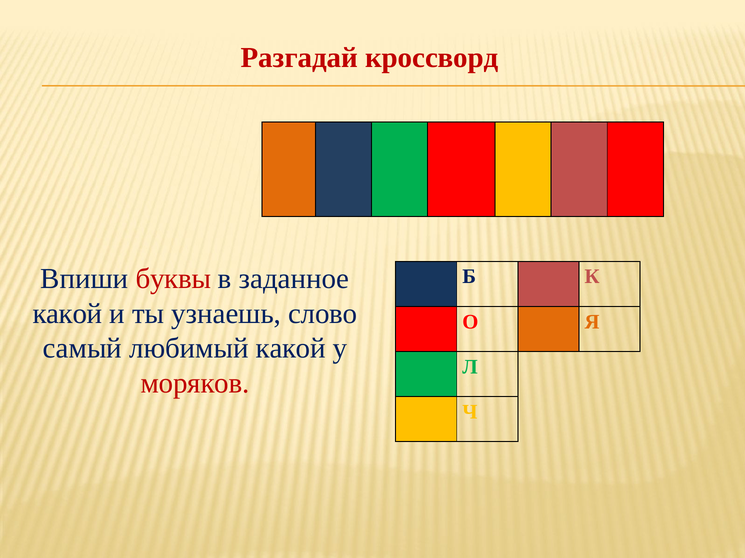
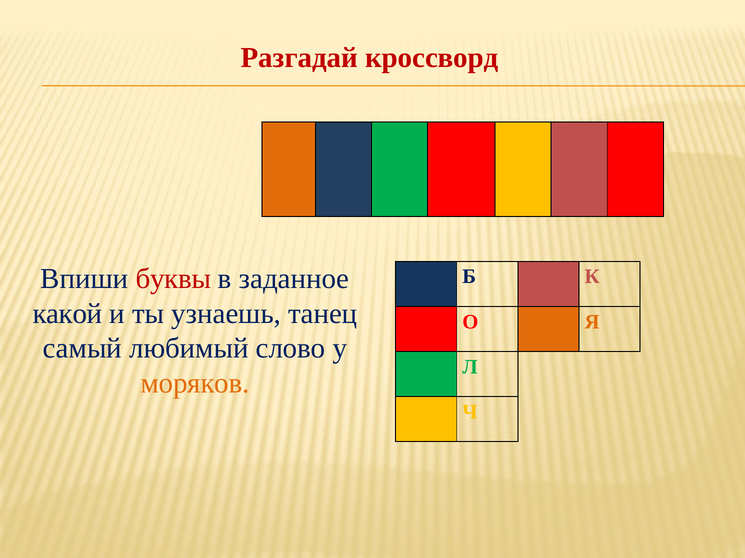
слово: слово -> танец (323, 314)
любимый какой: какой -> слово (291, 349)
моряков colour: red -> orange (195, 383)
